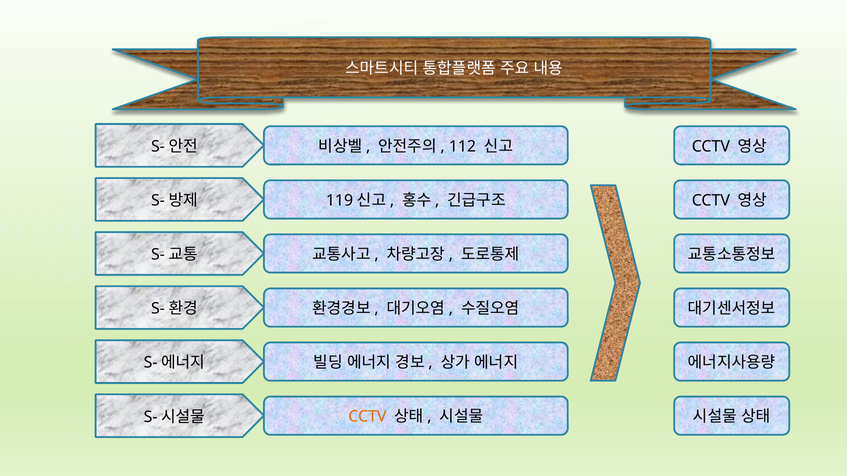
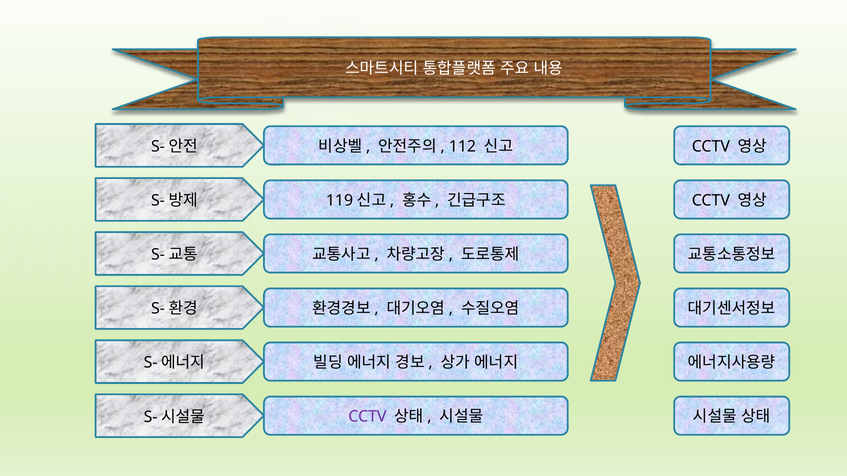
CCTV colour: orange -> purple (367, 417)
